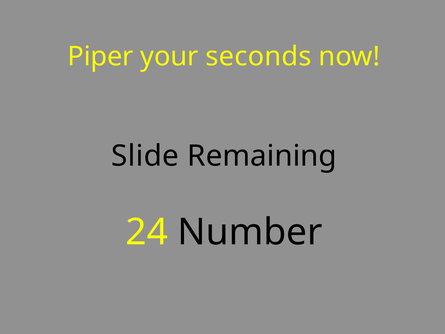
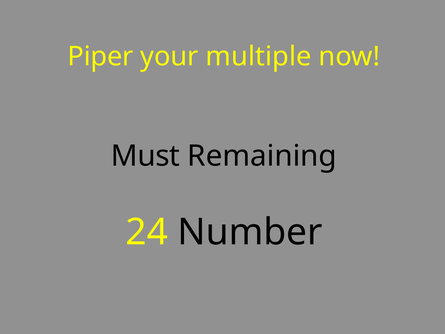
seconds: seconds -> multiple (259, 56)
Slide: Slide -> Must (145, 156)
